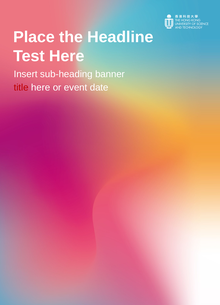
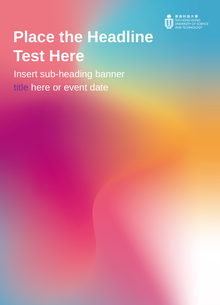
title colour: red -> purple (21, 88)
